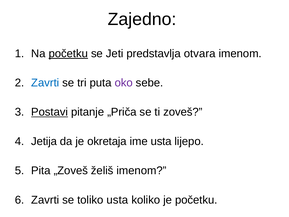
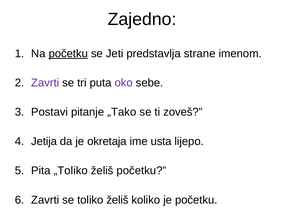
otvara: otvara -> strane (200, 53)
Zavrti colour: blue -> purple (45, 83)
Postavi underline: present -> none (50, 112)
„Priča: „Priča -> „Tako (122, 112)
„Zoveš: „Zoveš -> „Toliko (71, 170)
želiš imenom: imenom -> početku (141, 170)
toliko usta: usta -> želiš (117, 200)
